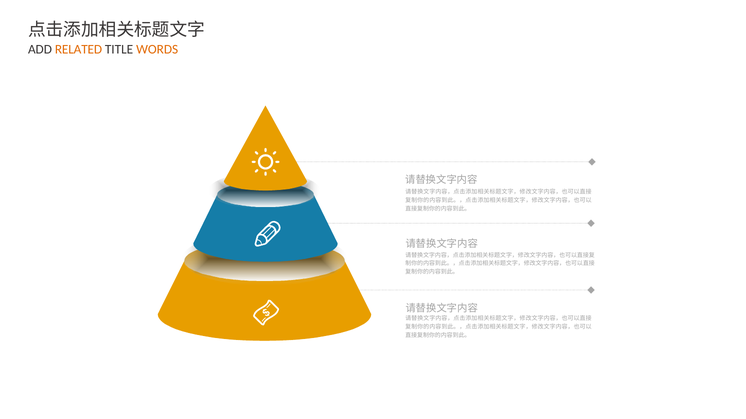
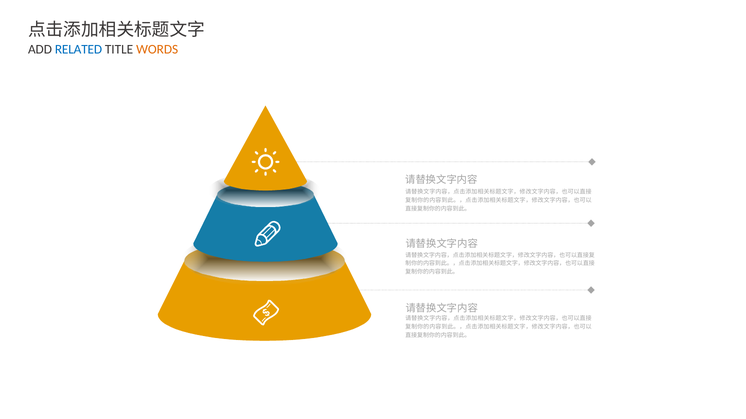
RELATED colour: orange -> blue (79, 50)
